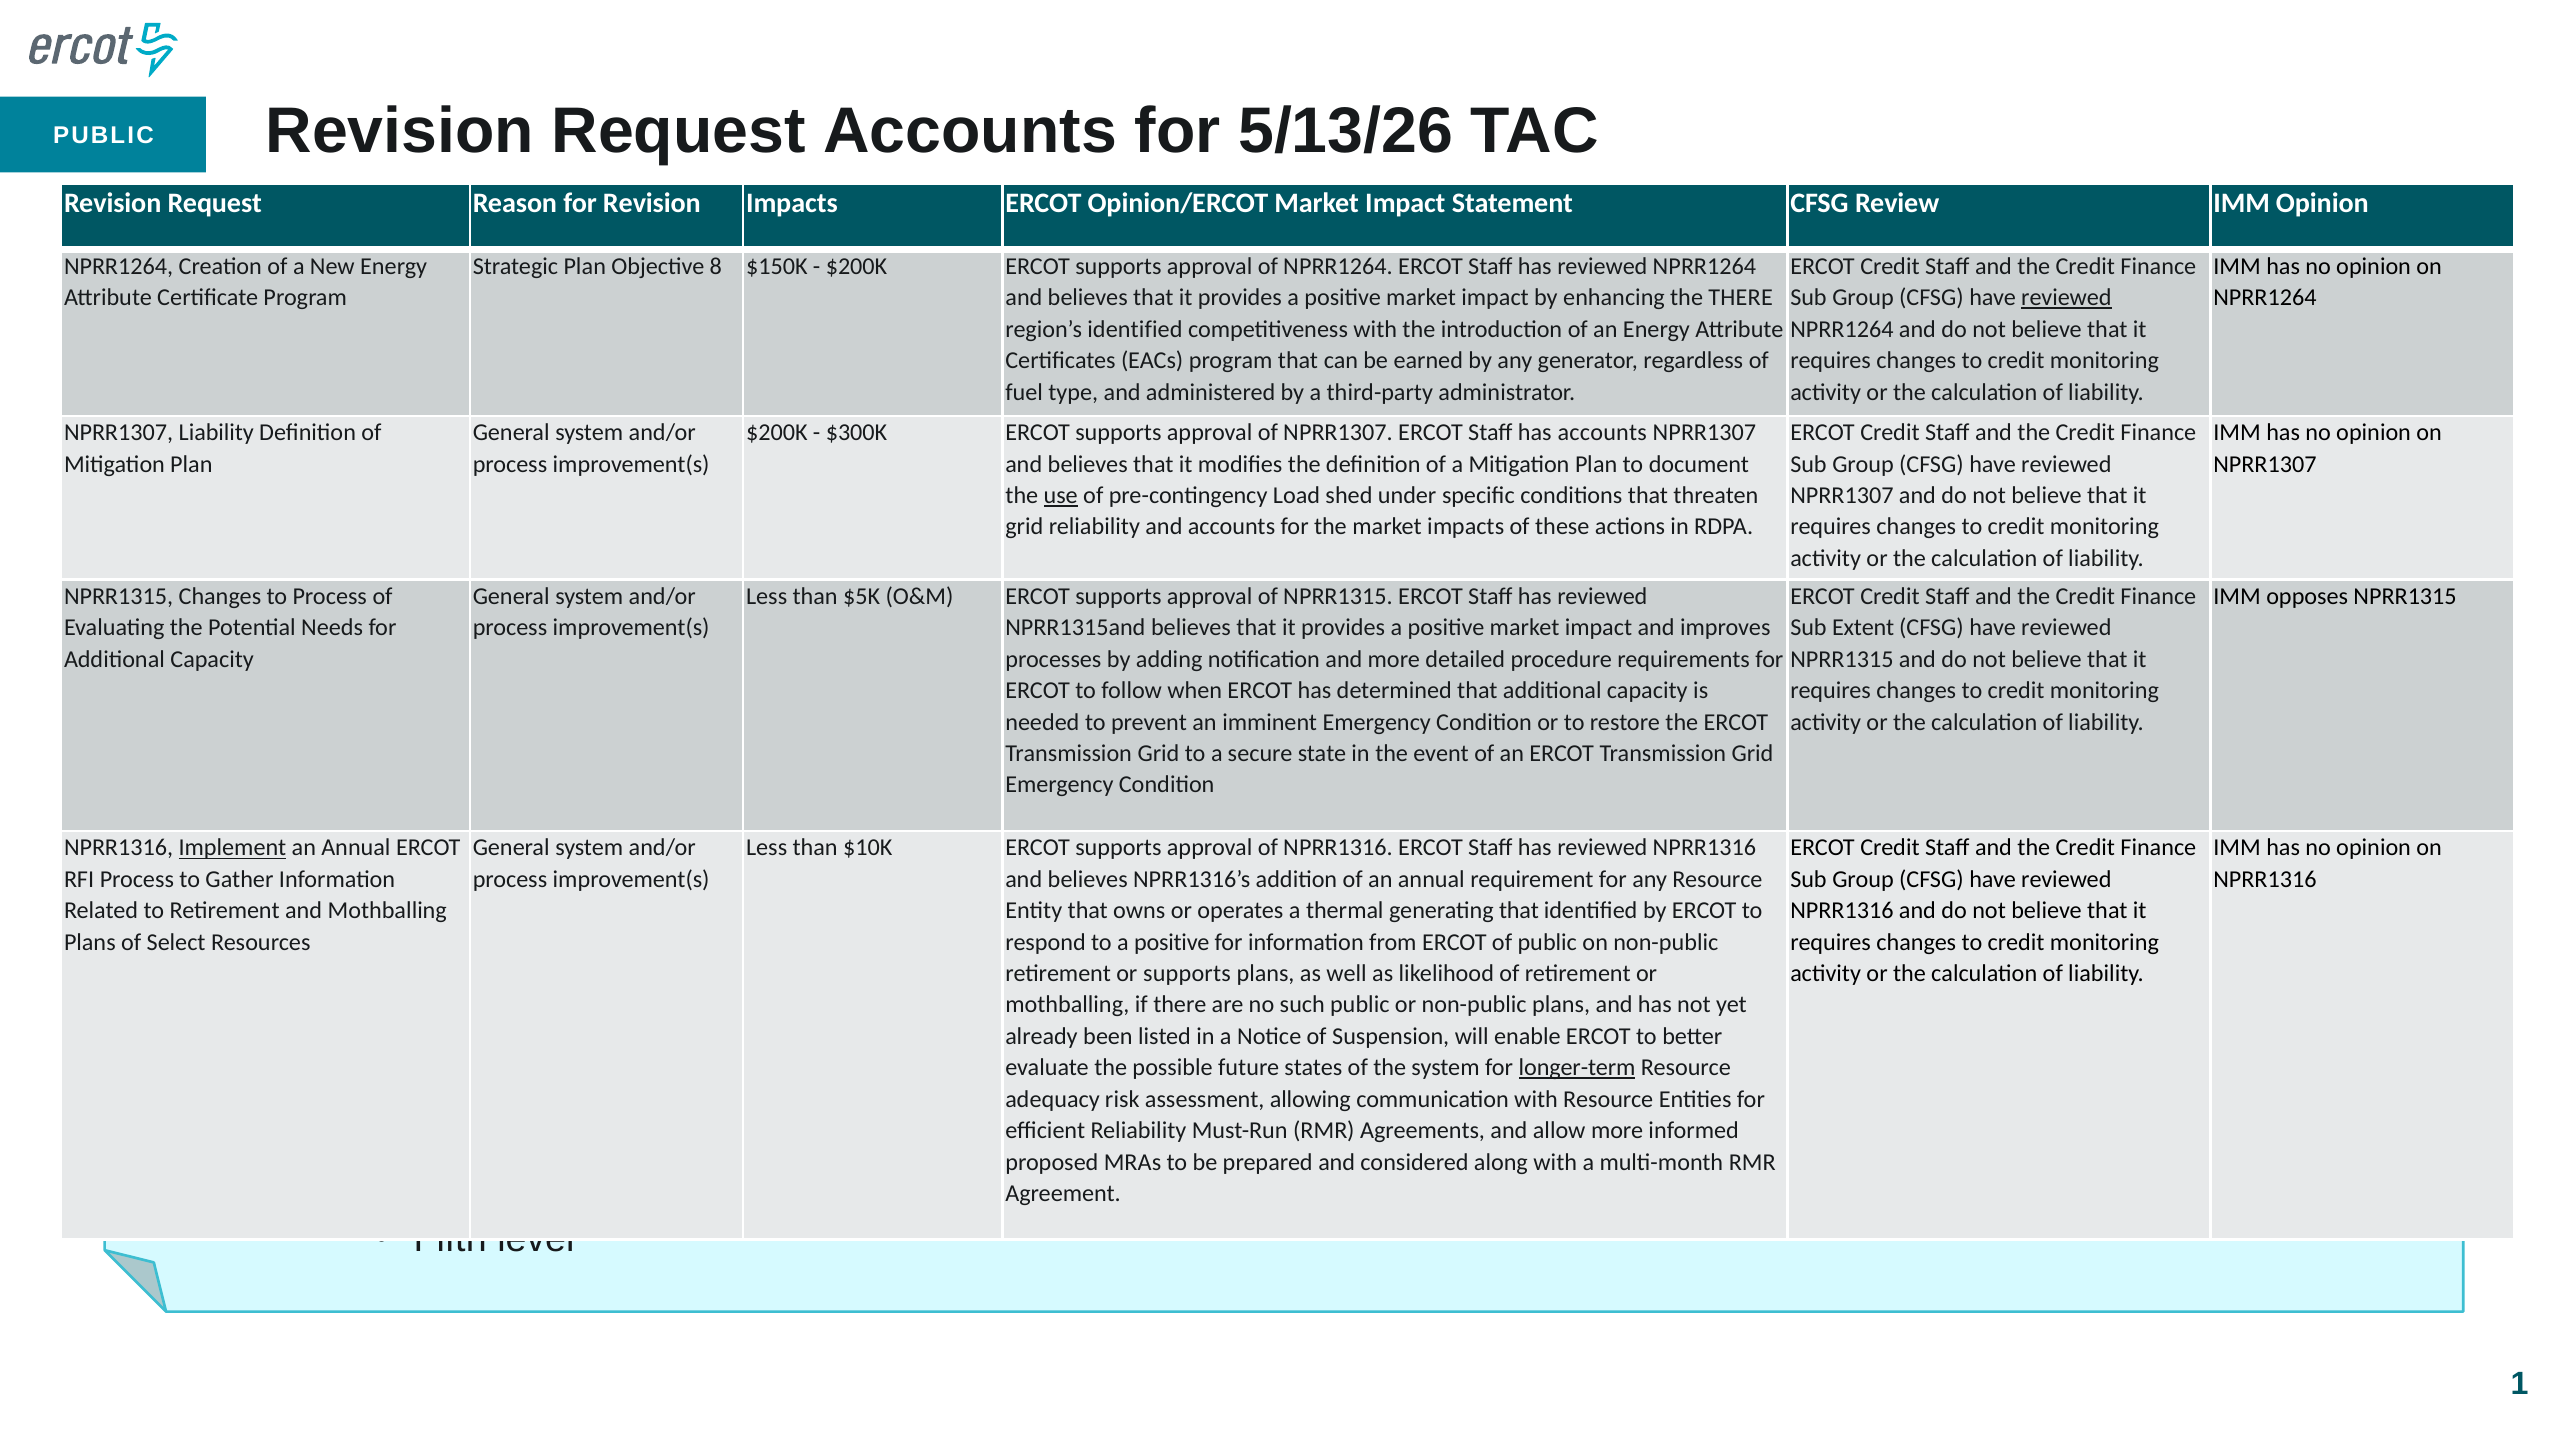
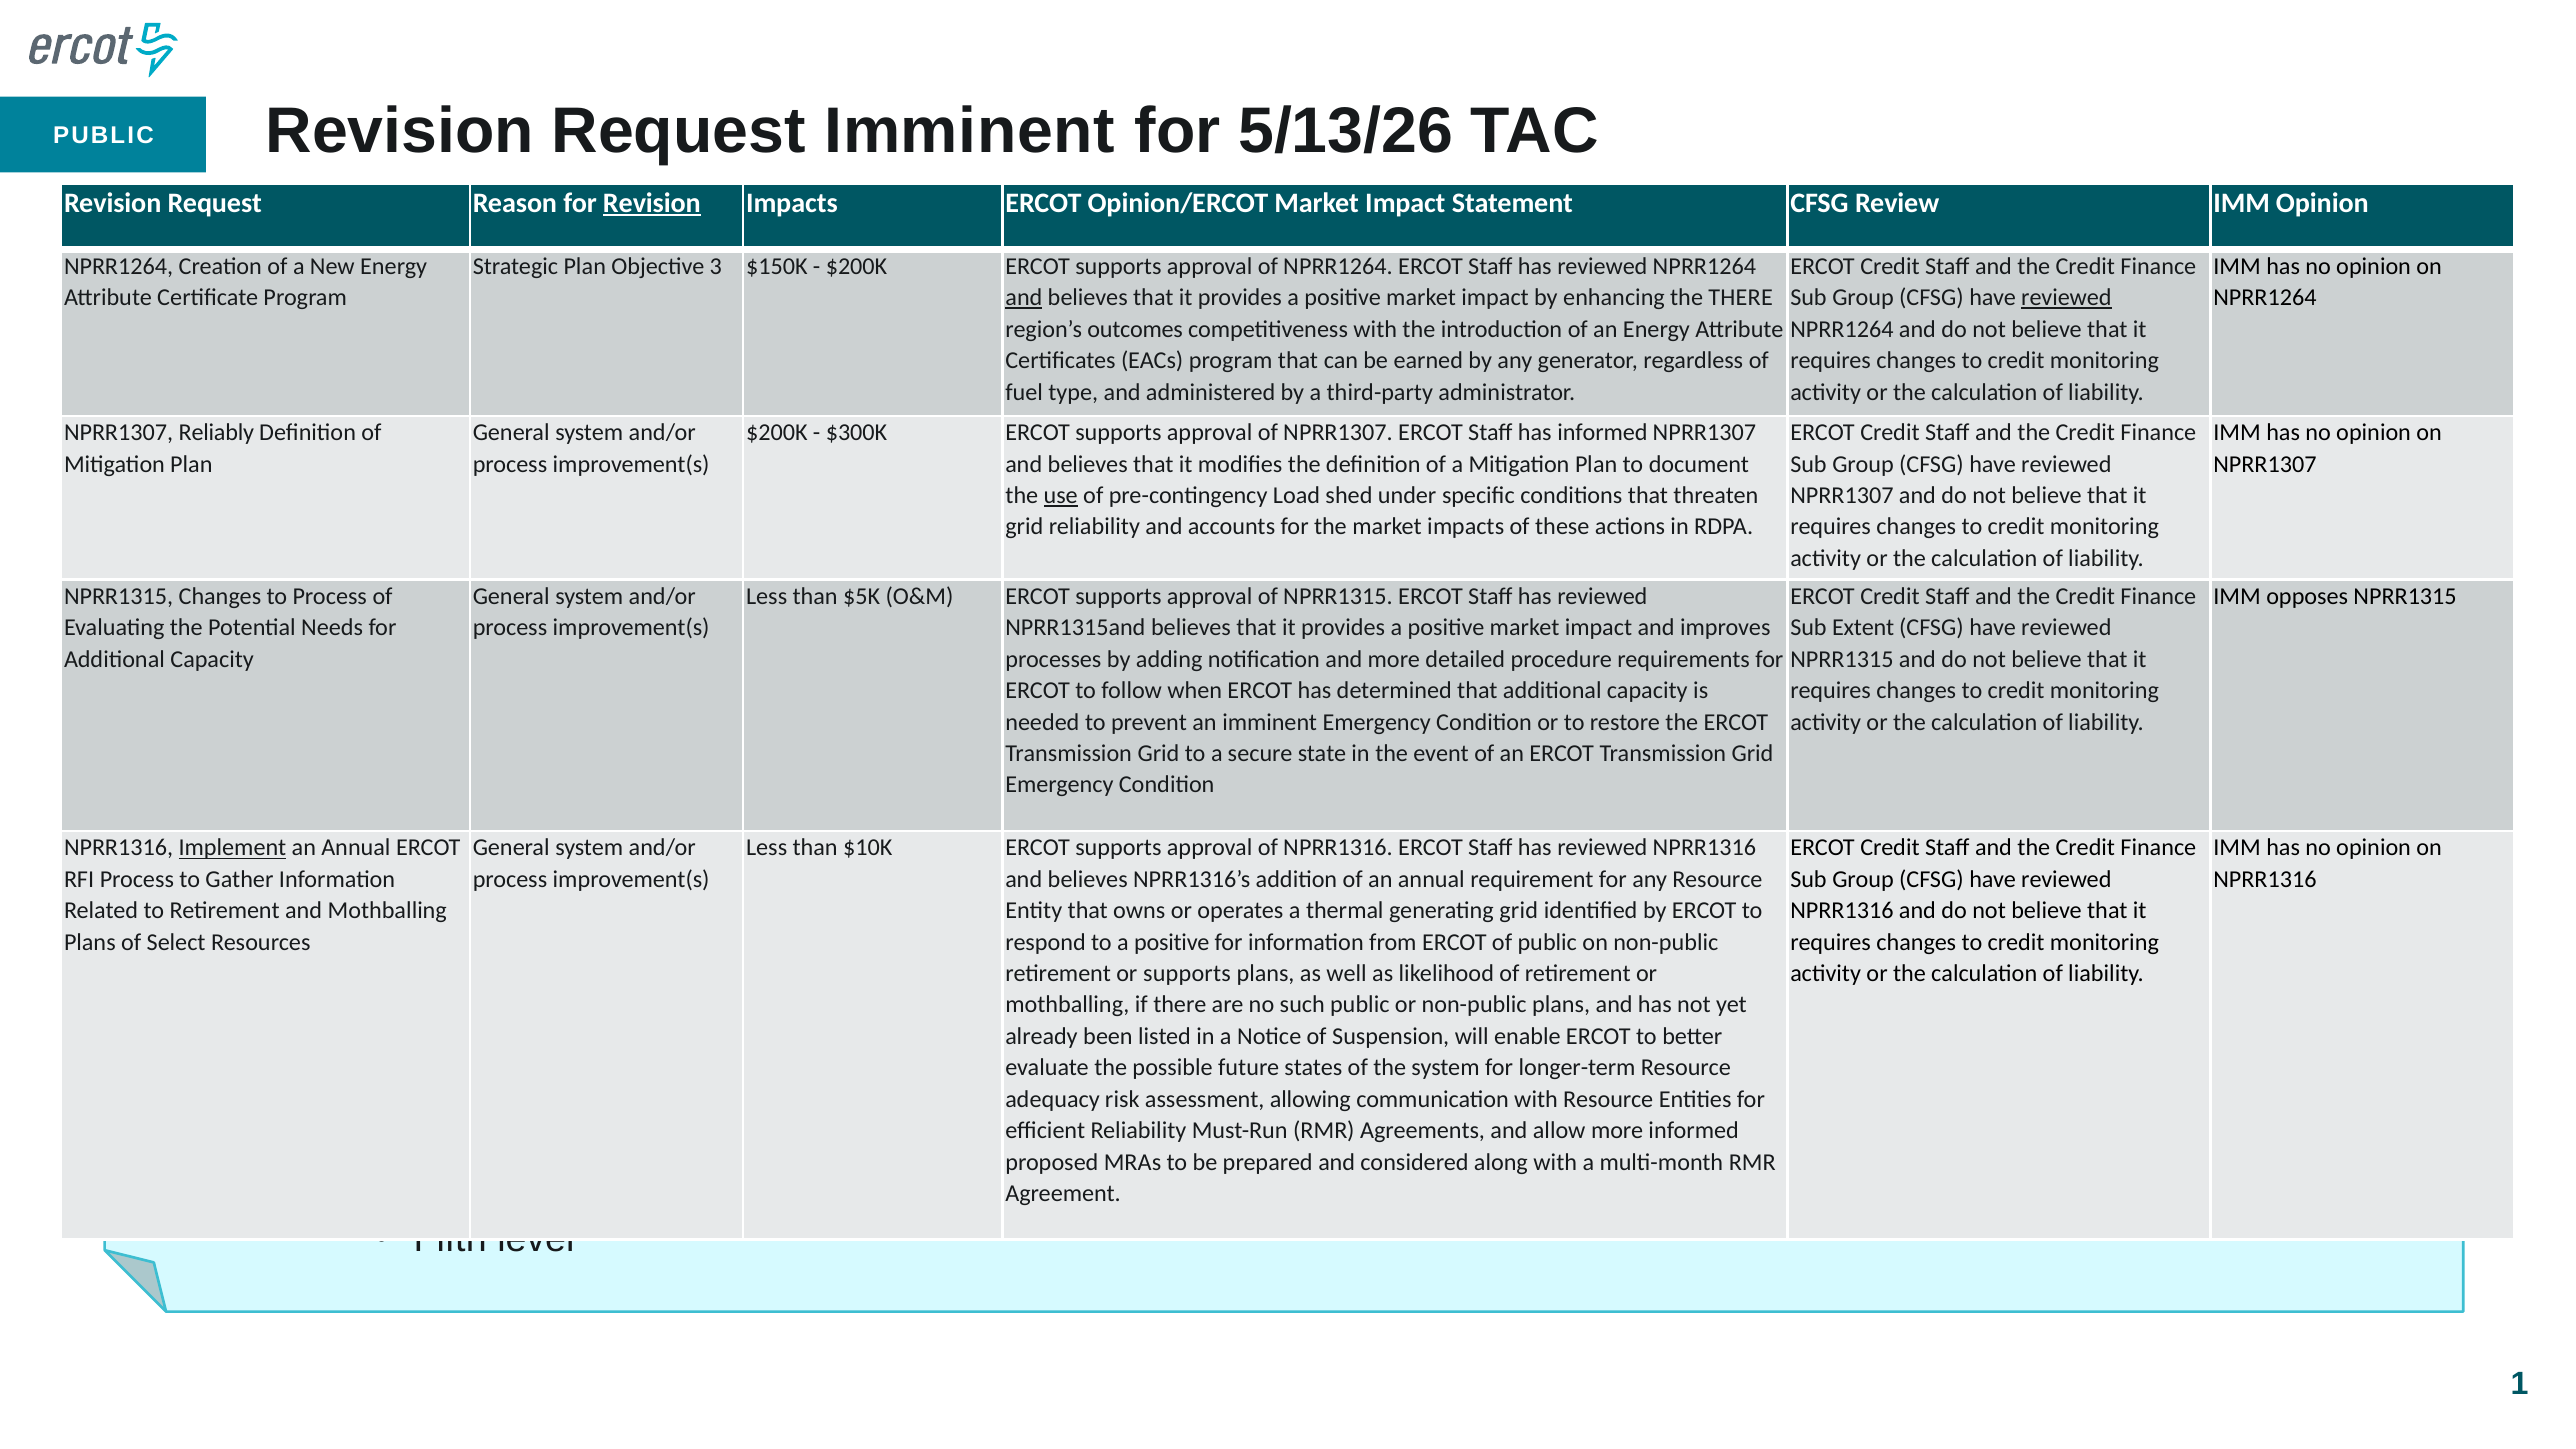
Request Accounts: Accounts -> Imminent (970, 131)
Revision underline: none -> present (652, 203)
8: 8 -> 3 (716, 266)
and underline: none -> present (1024, 298)
region’s identified: identified -> outcomes (1135, 329)
NPRR1307 Liability: Liability -> Reliably (216, 433)
has accounts: accounts -> informed (1602, 433)
generating that: that -> grid (1519, 911)
longer-term underline: present -> none (1577, 1068)
